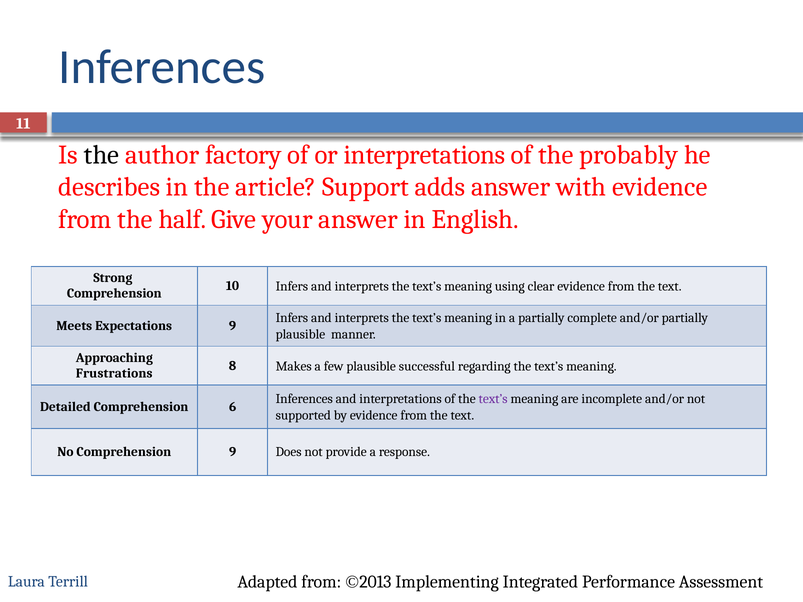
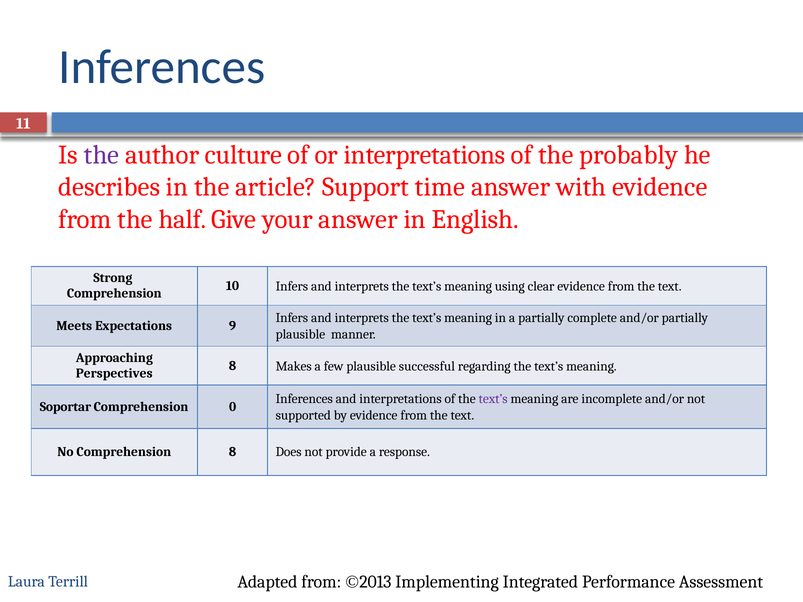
the colour: black -> purple (102, 155)
factory: factory -> culture (243, 155)
adds: adds -> time (440, 187)
Frustrations: Frustrations -> Perspectives (114, 373)
Detailed: Detailed -> Soportar (65, 407)
6: 6 -> 0 (233, 407)
Comprehension 9: 9 -> 8 (233, 452)
